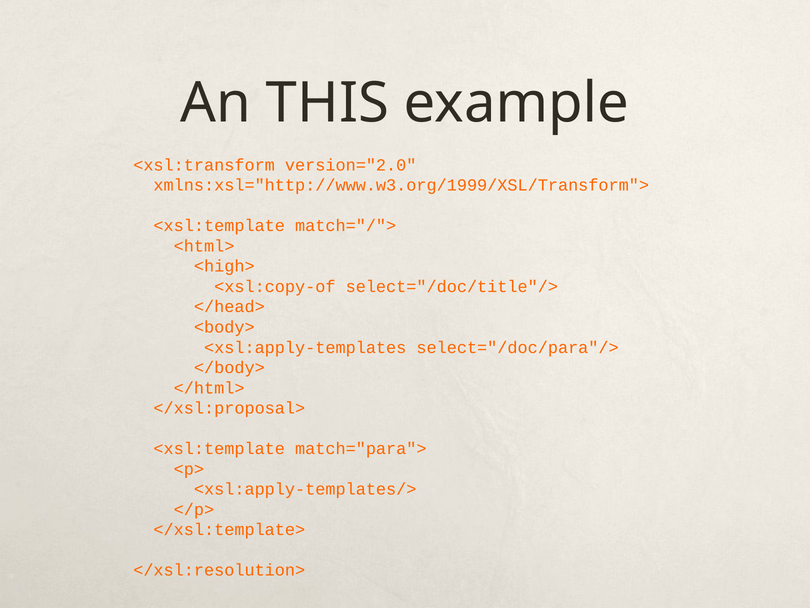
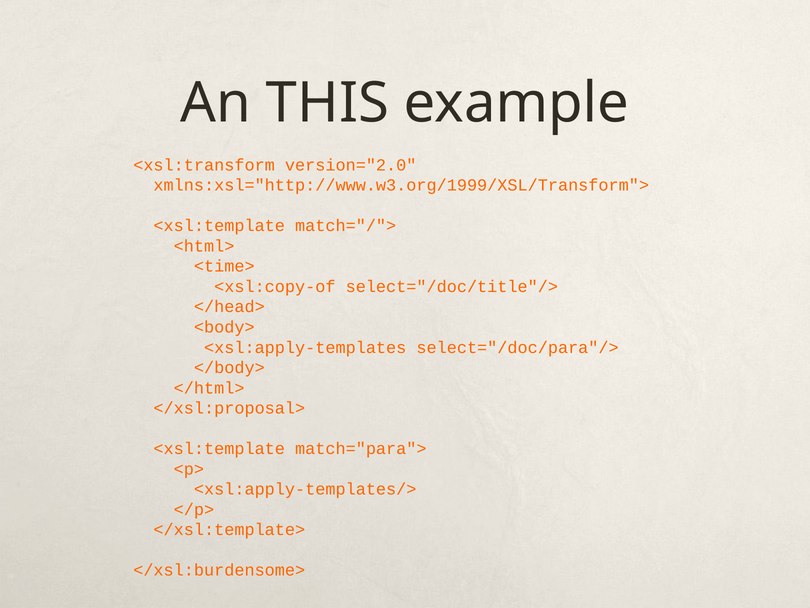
<high>: <high> -> <time> (224, 266)
</xsl:resolution>: </xsl:resolution> -> </xsl:burdensome> (219, 570)
